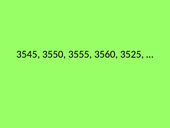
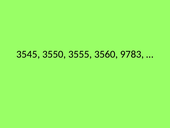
3525: 3525 -> 9783 (132, 54)
